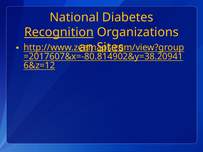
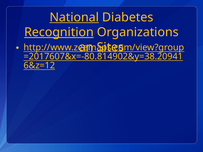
National underline: none -> present (74, 17)
